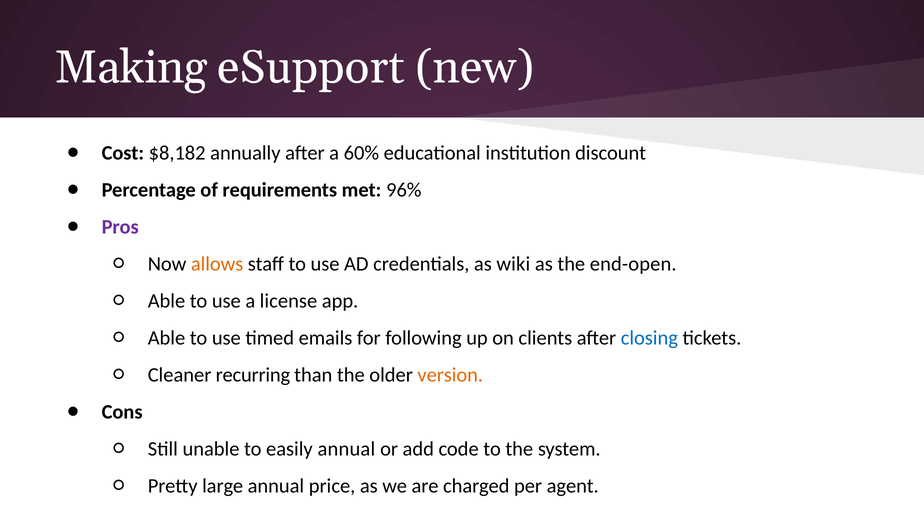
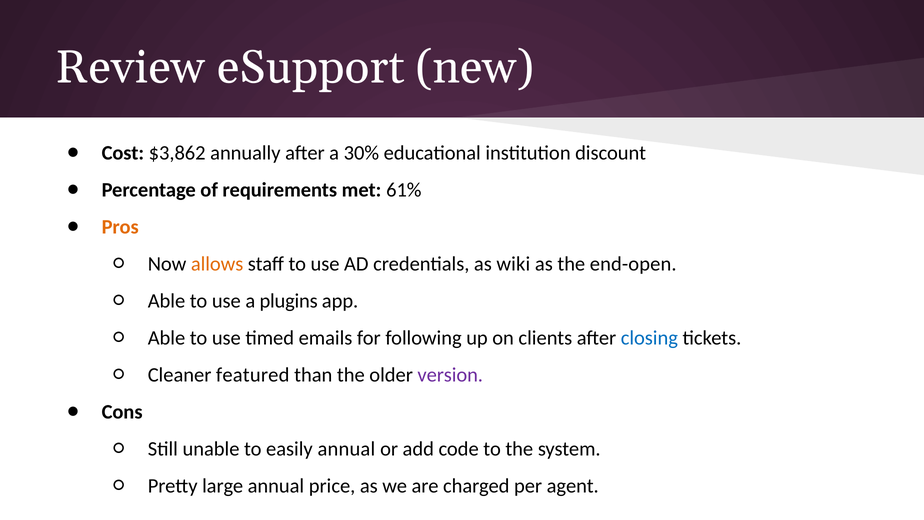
Making: Making -> Review (131, 67)
$8,182: $8,182 -> $3,862 (177, 153)
60%: 60% -> 30% (361, 153)
96%: 96% -> 61% (404, 190)
Pros colour: purple -> orange (120, 227)
license: license -> plugins (289, 301)
recurring: recurring -> featured (253, 375)
version colour: orange -> purple (450, 375)
